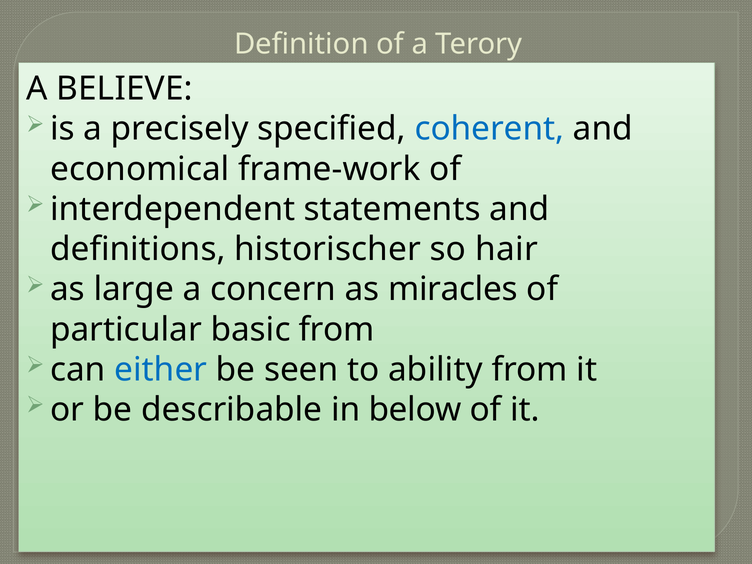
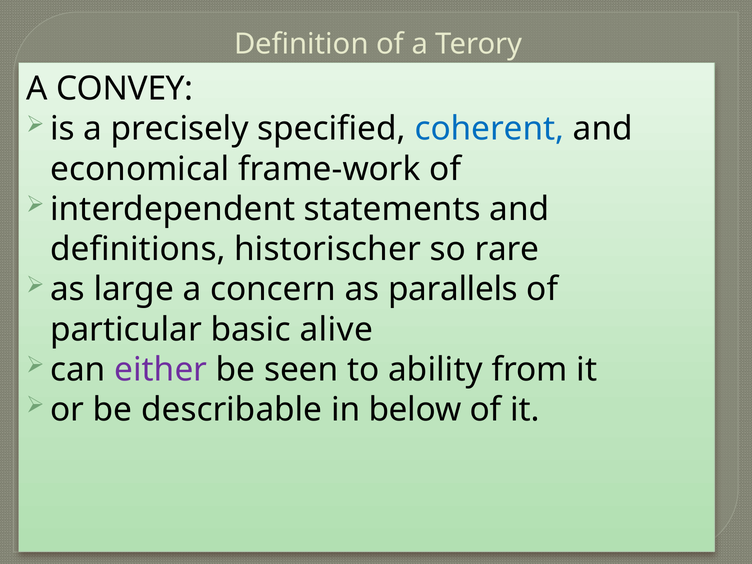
BELIEVE: BELIEVE -> CONVEY (125, 89)
hair: hair -> rare (507, 249)
miracles: miracles -> parallels (453, 289)
basic from: from -> alive (336, 329)
either colour: blue -> purple (161, 370)
